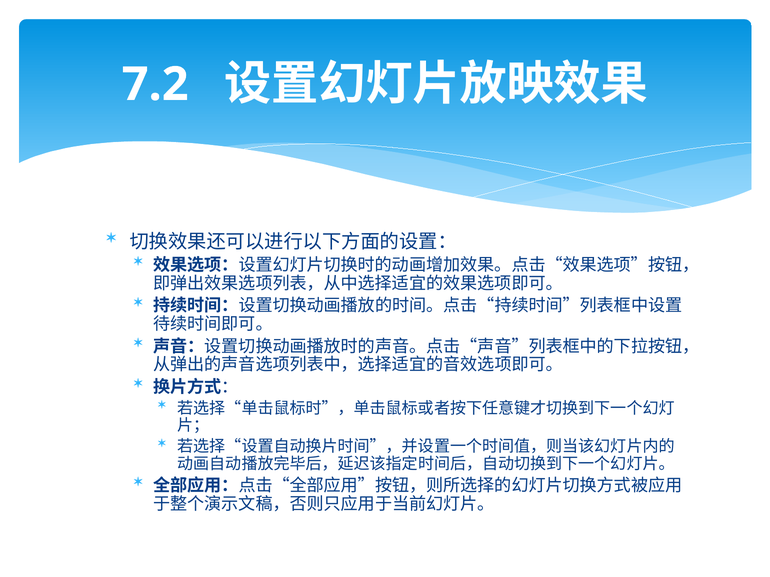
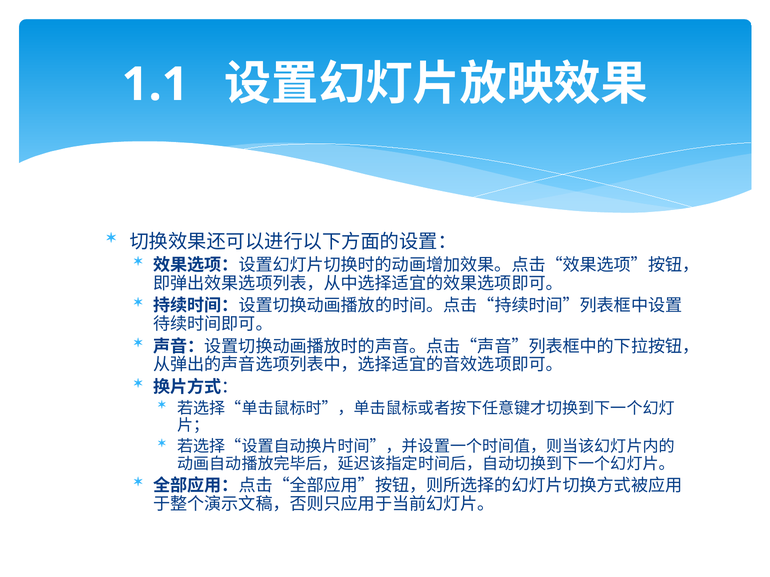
7.2: 7.2 -> 1.1 (155, 85)
